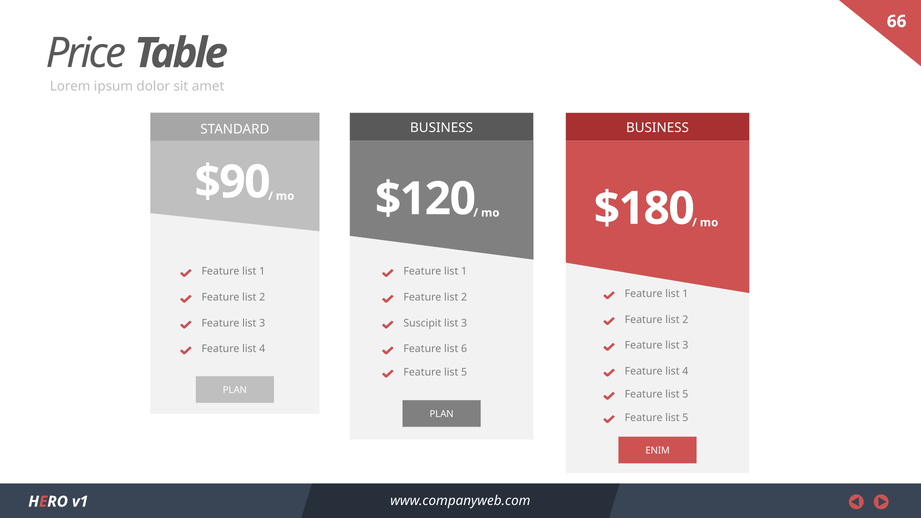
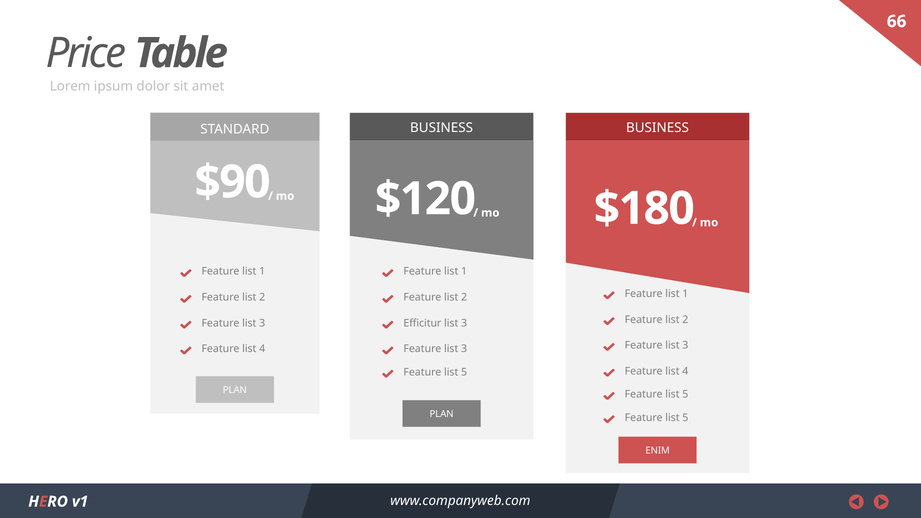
Suscipit: Suscipit -> Efficitur (422, 323)
6: 6 -> 3 (464, 349)
